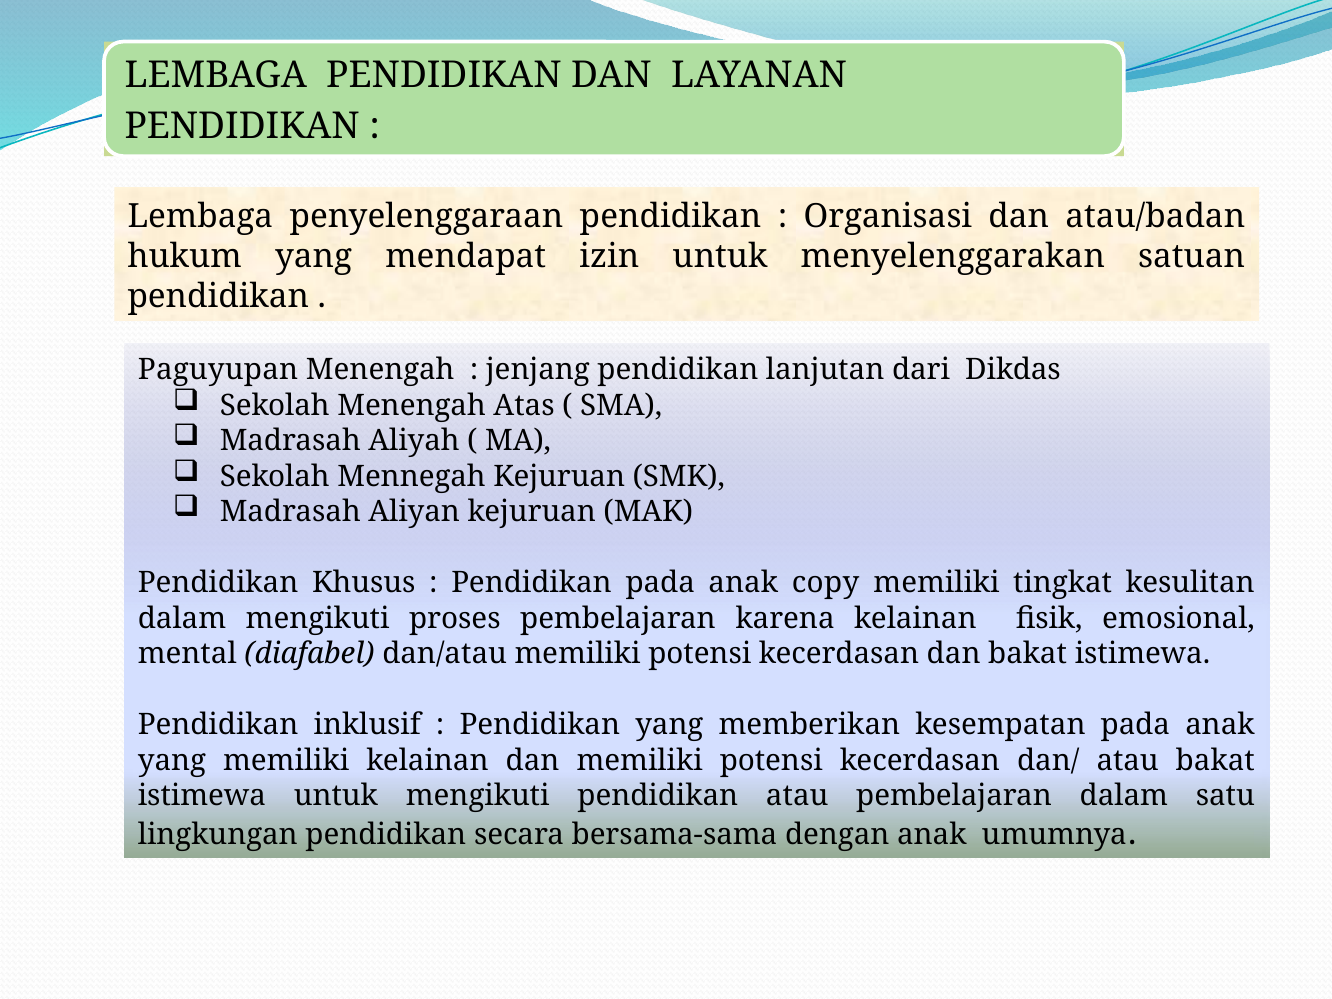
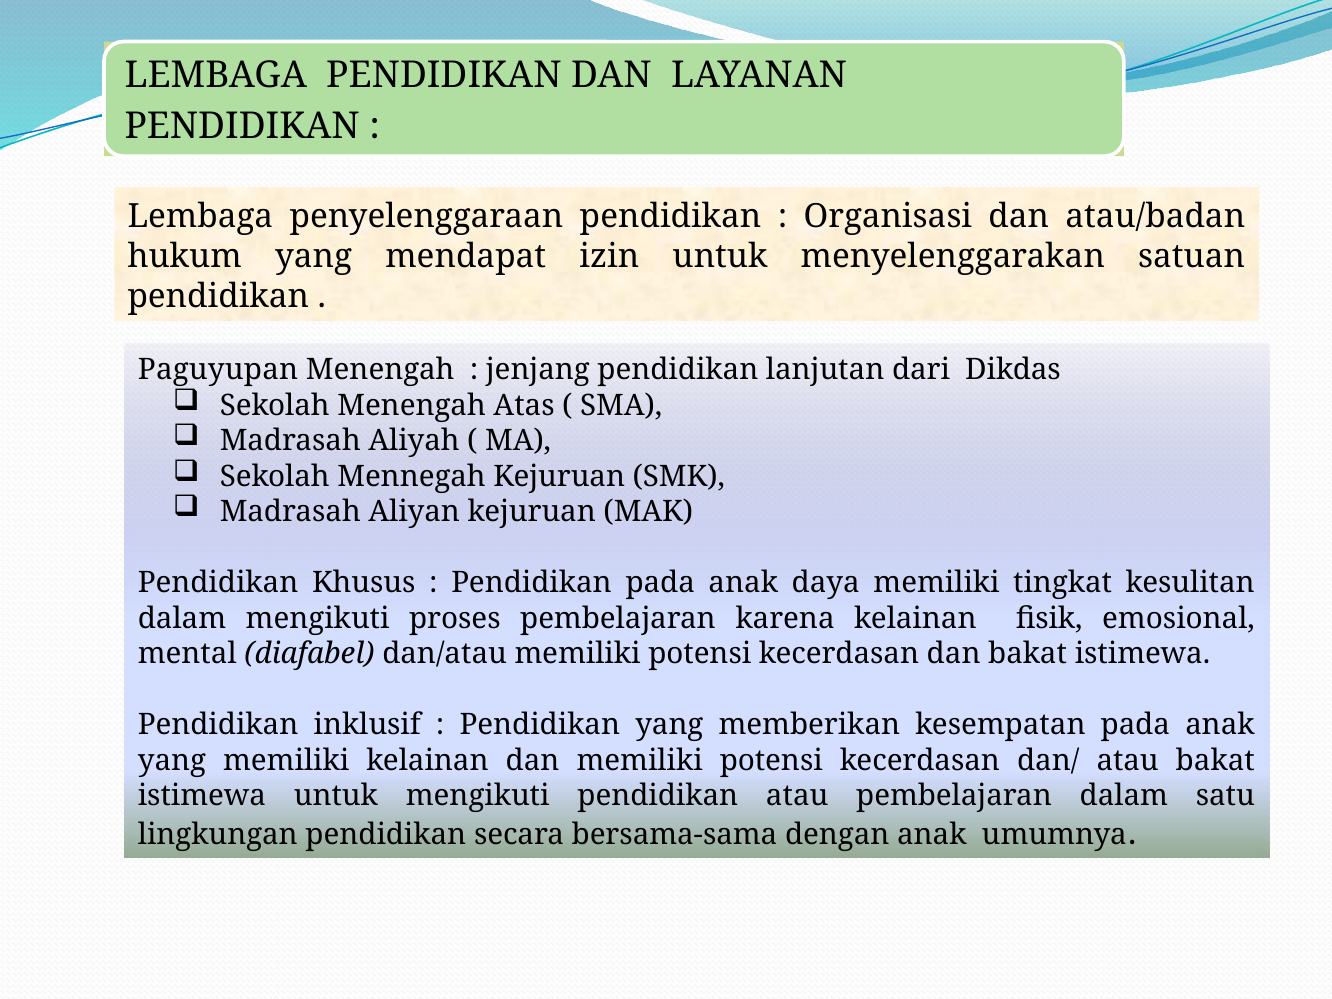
copy: copy -> daya (826, 583)
